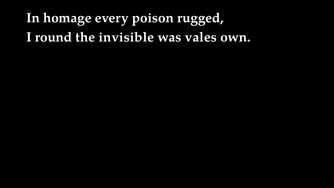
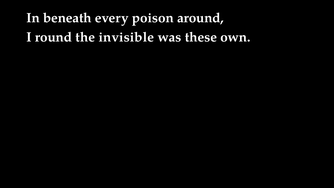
homage: homage -> beneath (67, 18)
rugged: rugged -> around (200, 18)
vales: vales -> these (201, 37)
